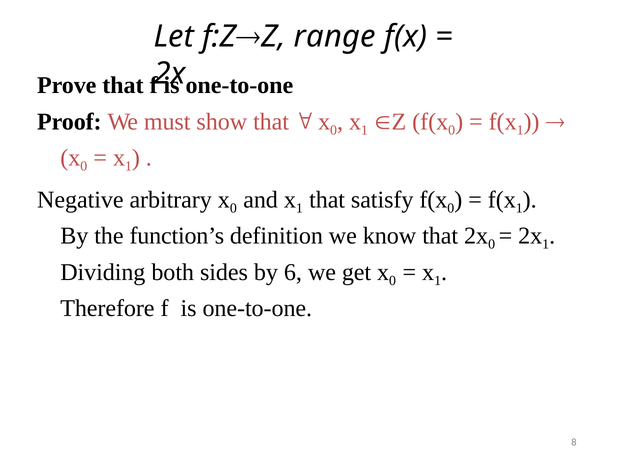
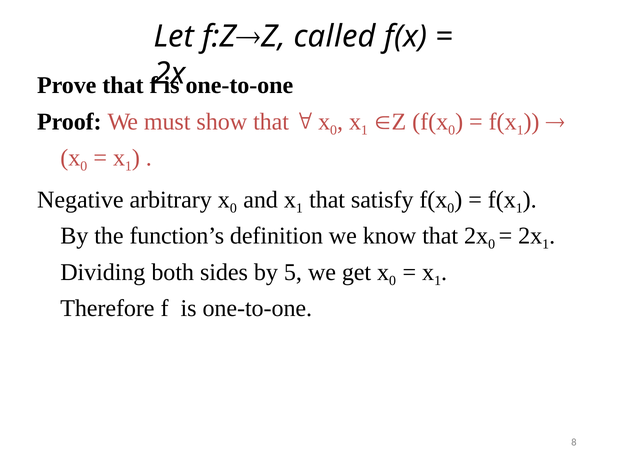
range: range -> called (335, 37)
6: 6 -> 5 (293, 272)
